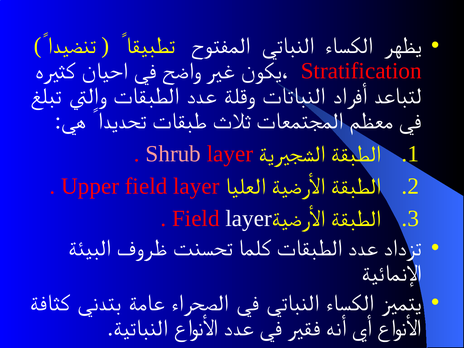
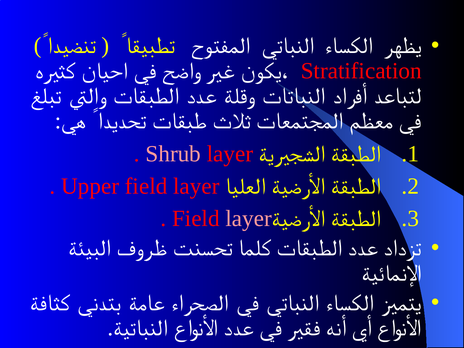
layer colour: white -> pink (249, 219)
